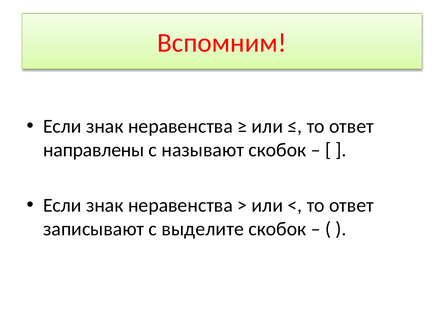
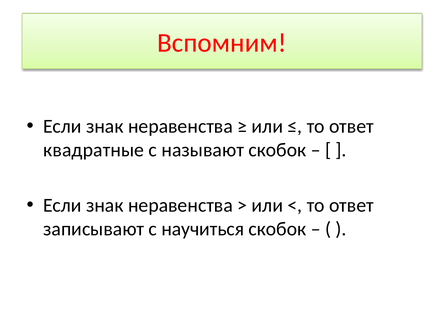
направлены: направлены -> квадратные (94, 150)
выделите: выделите -> научиться (203, 229)
